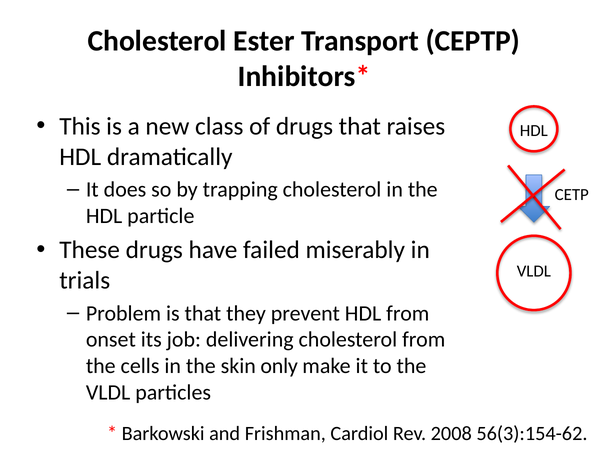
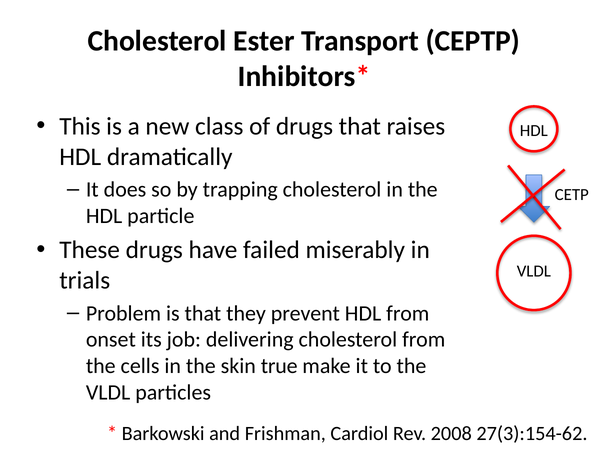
only: only -> true (279, 366)
56(3):154-62: 56(3):154-62 -> 27(3):154-62 (532, 434)
